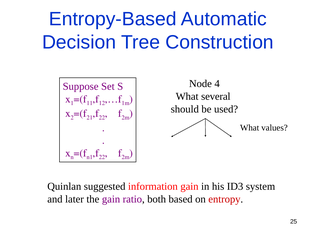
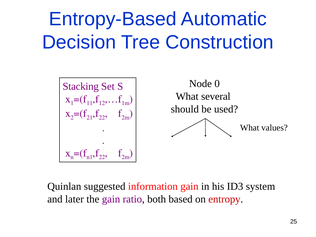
4: 4 -> 0 (217, 84)
Suppose: Suppose -> Stacking (81, 86)
